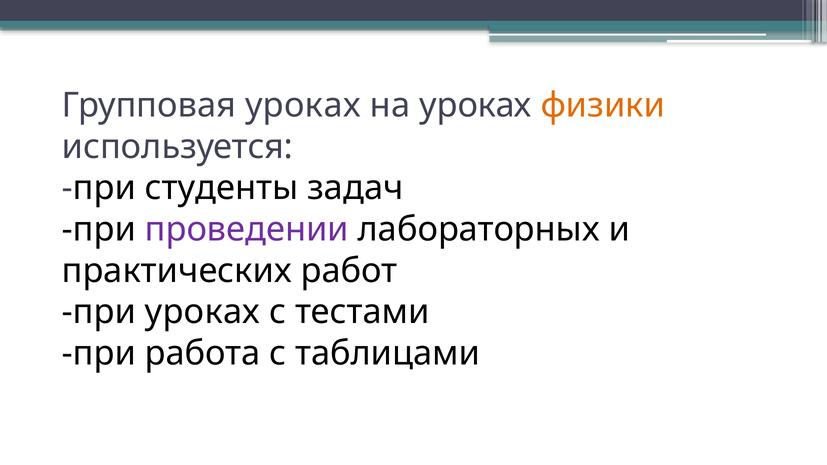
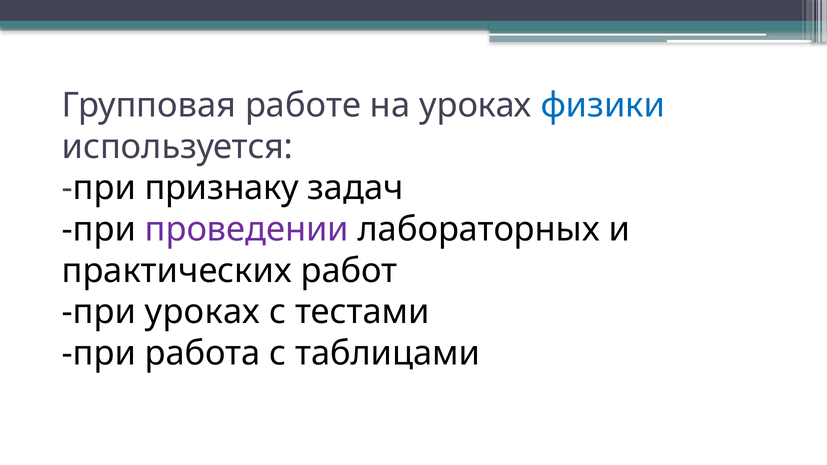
Групповая уроках: уроках -> работе (303, 105)
физики colour: orange -> blue (603, 105)
студенты: студенты -> признаку (222, 188)
